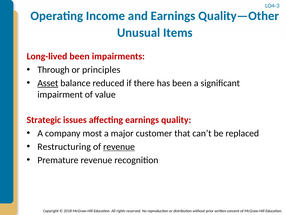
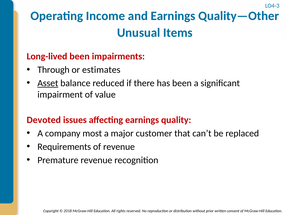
principles: principles -> estimates (101, 70)
Strategic: Strategic -> Devoted (44, 120)
Restructuring: Restructuring -> Requirements (64, 146)
revenue underline: present -> none (119, 146)
